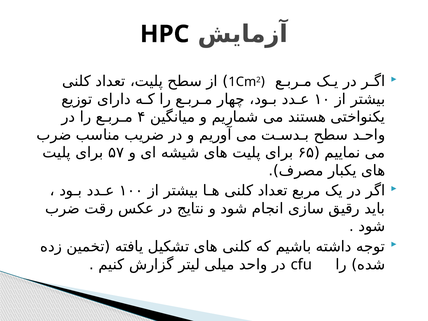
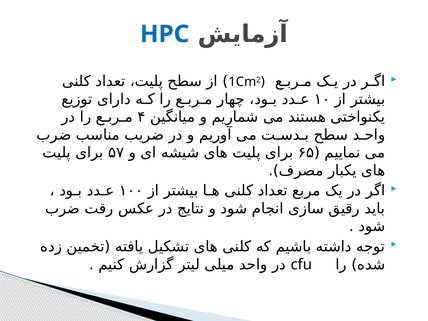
HPC colour: black -> blue (165, 34)
